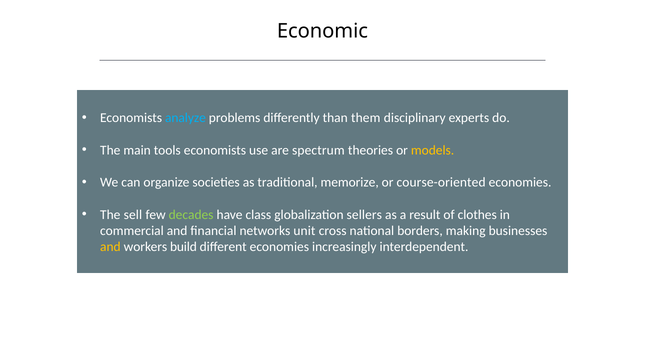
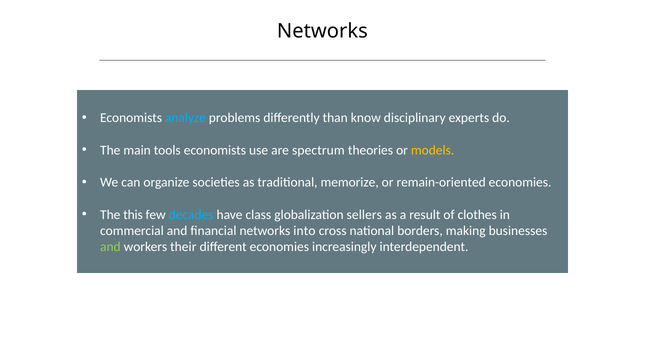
Economic: Economic -> Networks (322, 31)
them: them -> know (366, 118)
course-oriented: course-oriented -> remain-oriented (441, 182)
sell: sell -> this (133, 215)
decades colour: light green -> light blue (191, 215)
unit: unit -> into (304, 231)
and colour: yellow -> light green (110, 247)
build: build -> their (183, 247)
